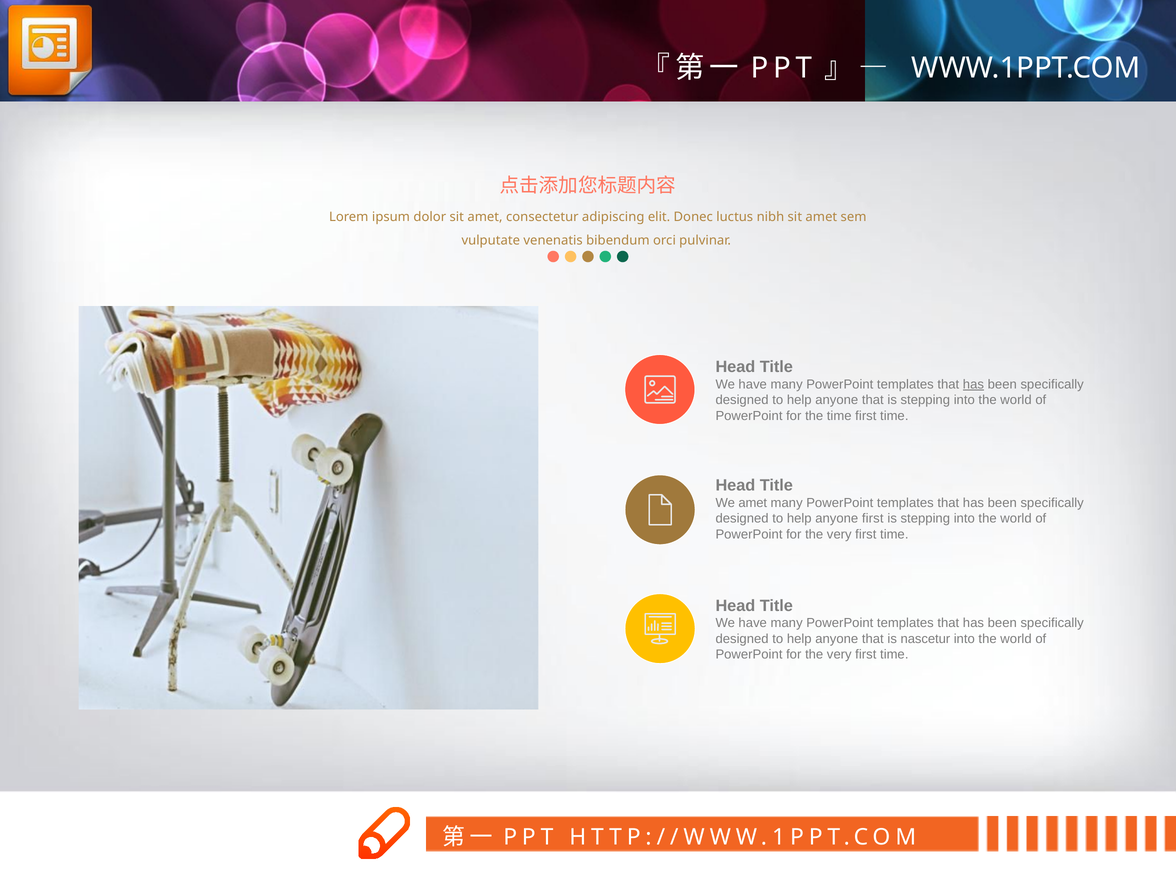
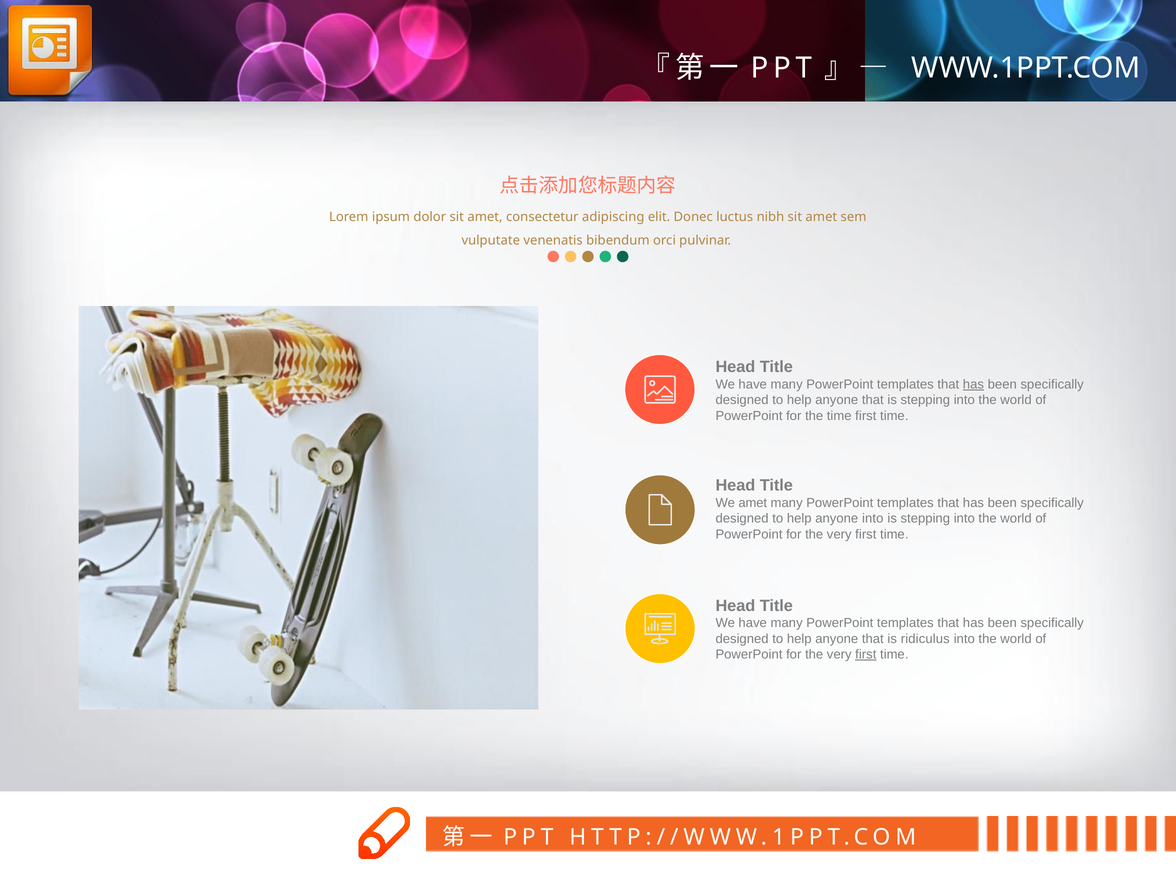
anyone first: first -> into (873, 519)
nascetur: nascetur -> ridiculus (925, 639)
first underline: none -> present (866, 654)
